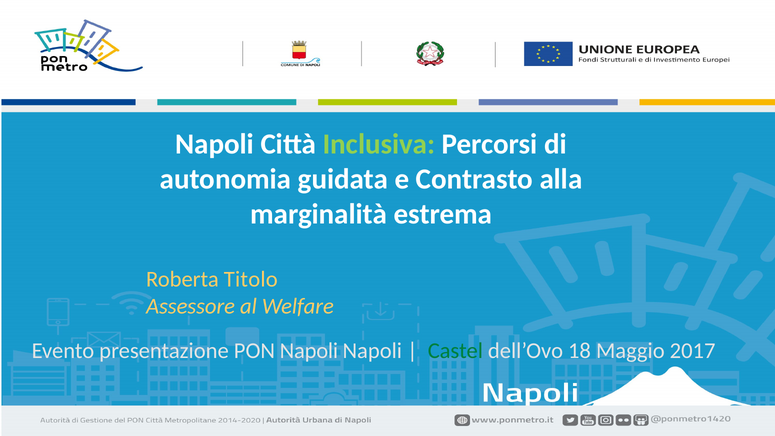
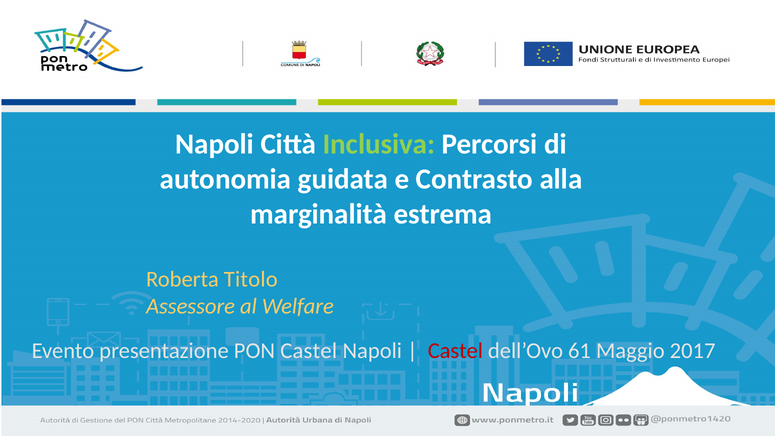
PON Napoli: Napoli -> Castel (309, 350)
Castel colour: green -> red (455, 350)
18: 18 -> 61 (579, 350)
